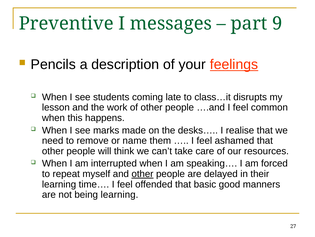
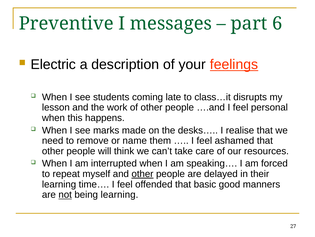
9: 9 -> 6 (277, 23)
Pencils: Pencils -> Electric (53, 64)
common: common -> personal (269, 107)
not underline: none -> present (65, 194)
